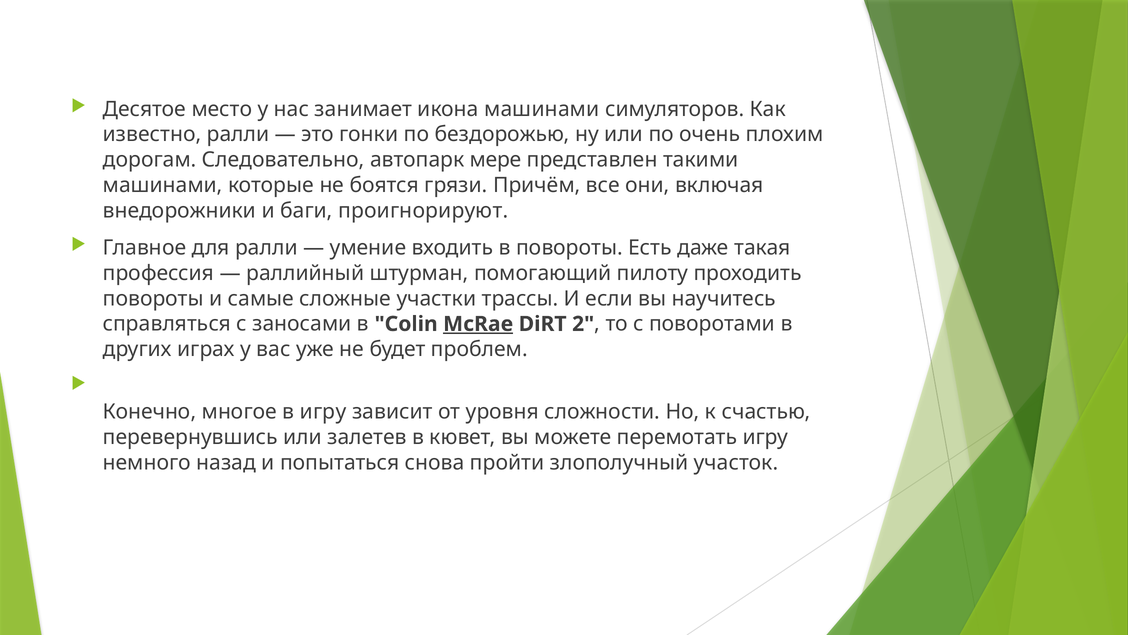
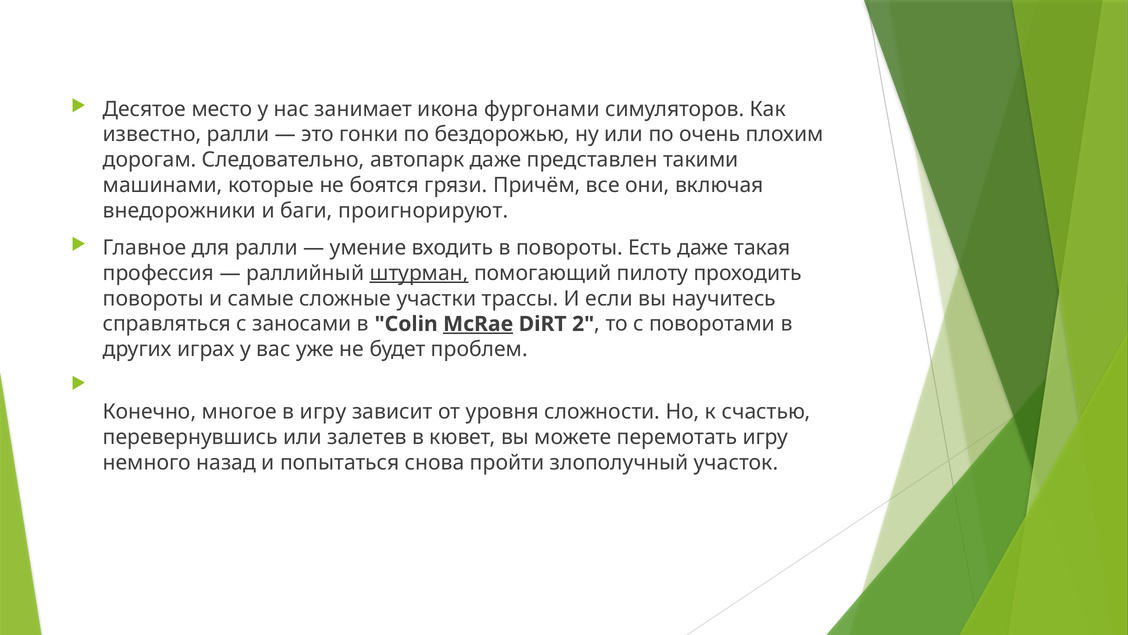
икона машинами: машинами -> фургонами (542, 109)
автопарк мере: мере -> даже (496, 160)
штурман underline: none -> present (419, 273)
